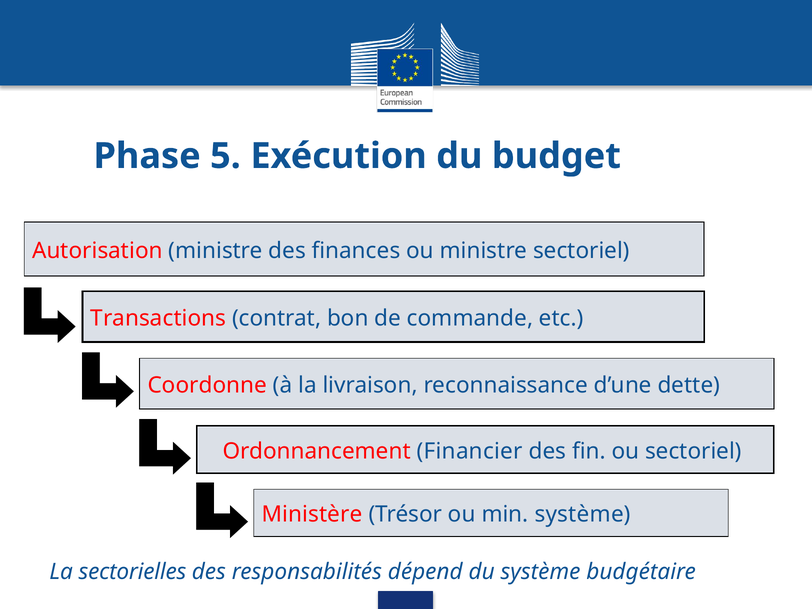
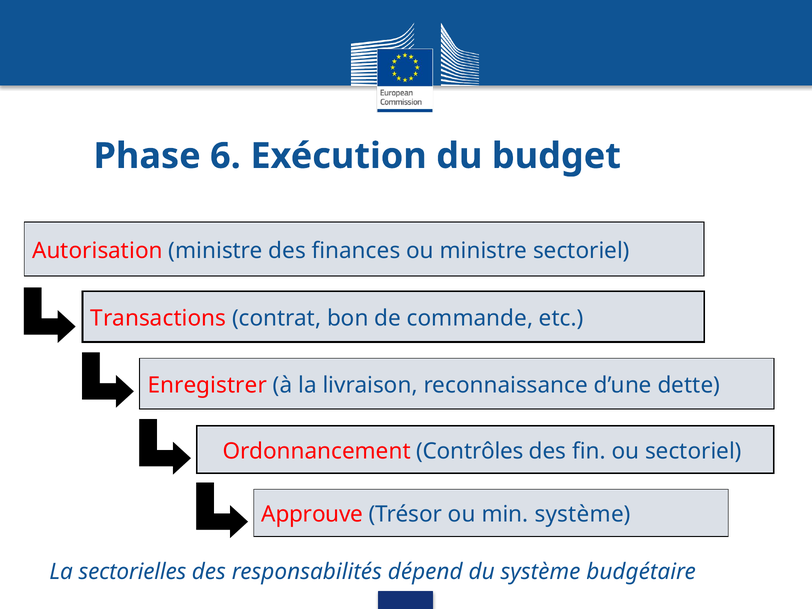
5: 5 -> 6 (225, 156)
Coordonne: Coordonne -> Enregistrer (207, 385)
Financier: Financier -> Contrôles (470, 451)
Ministère: Ministère -> Approuve (312, 515)
